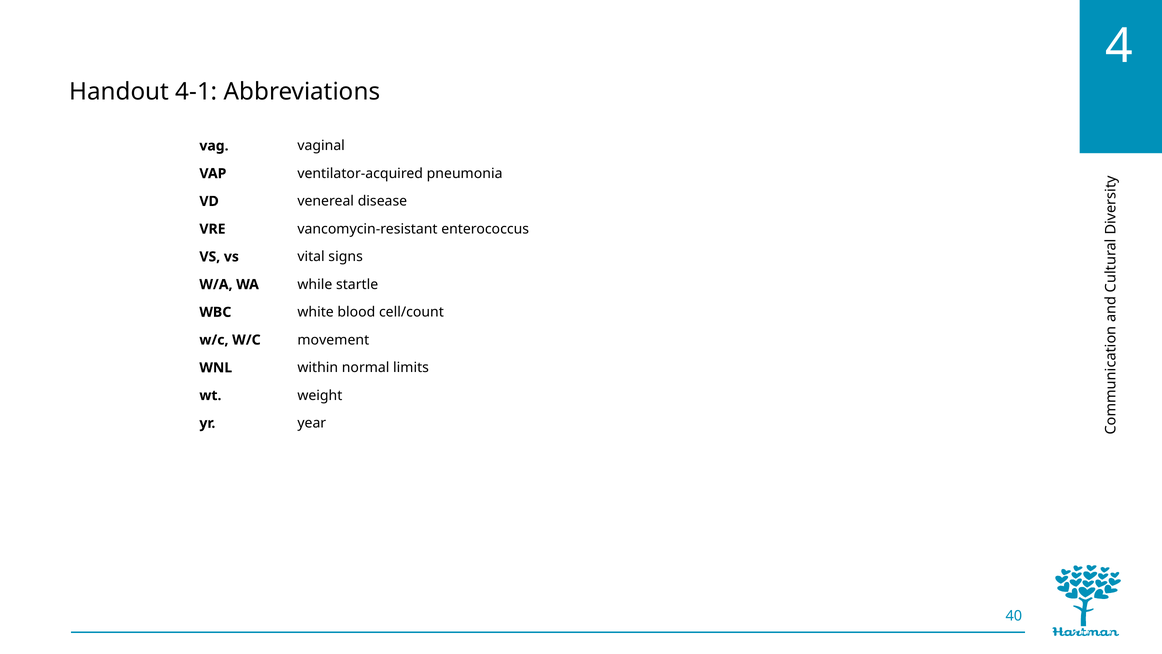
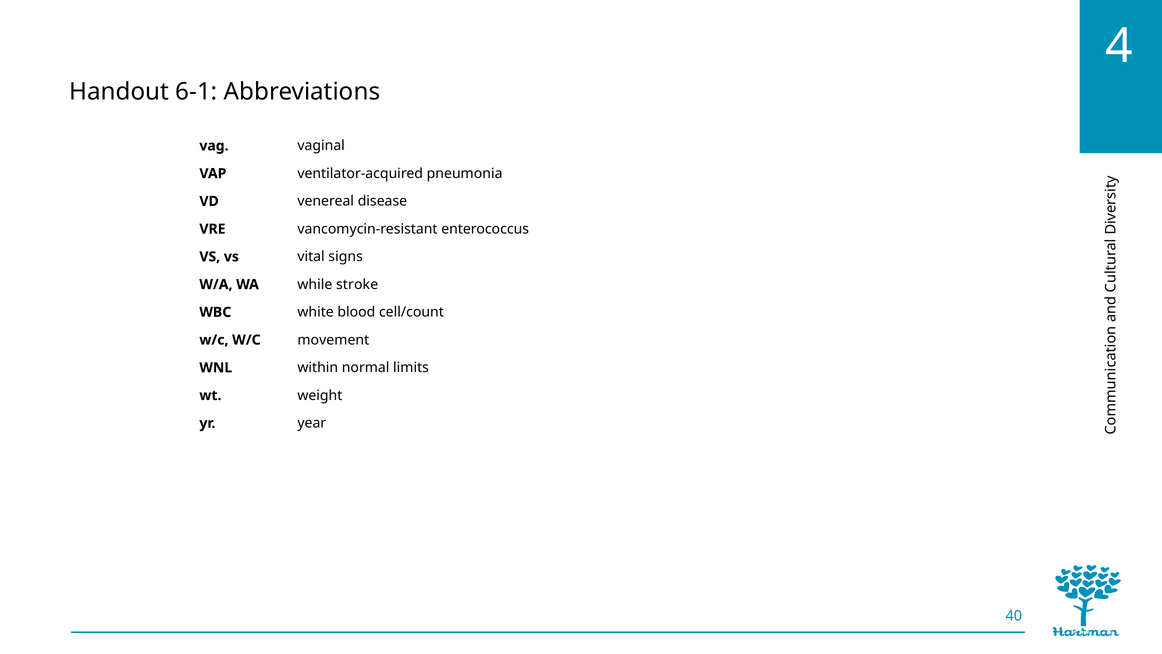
4-1: 4-1 -> 6-1 (196, 92)
startle: startle -> stroke (357, 284)
